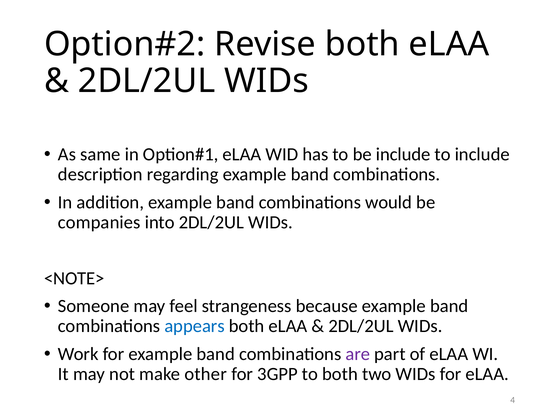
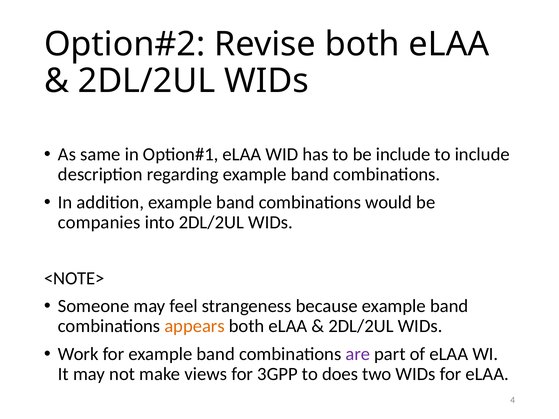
appears colour: blue -> orange (195, 326)
other: other -> views (206, 374)
to both: both -> does (340, 374)
